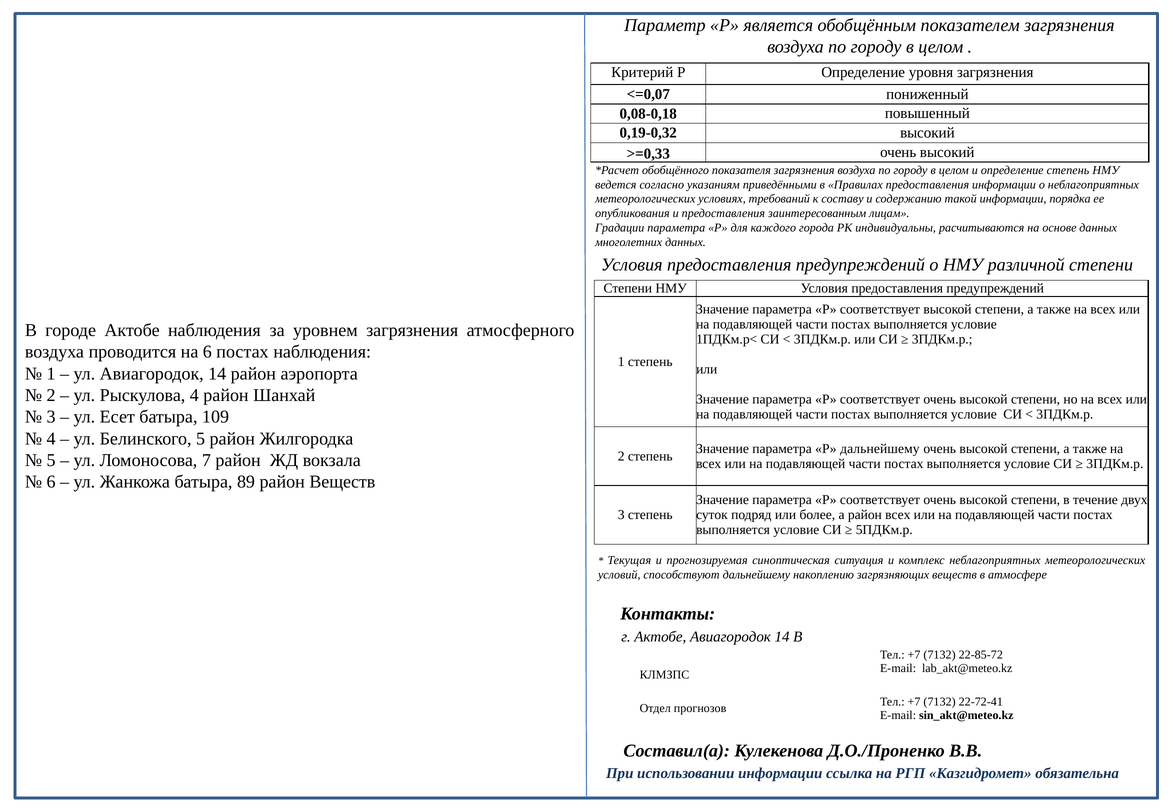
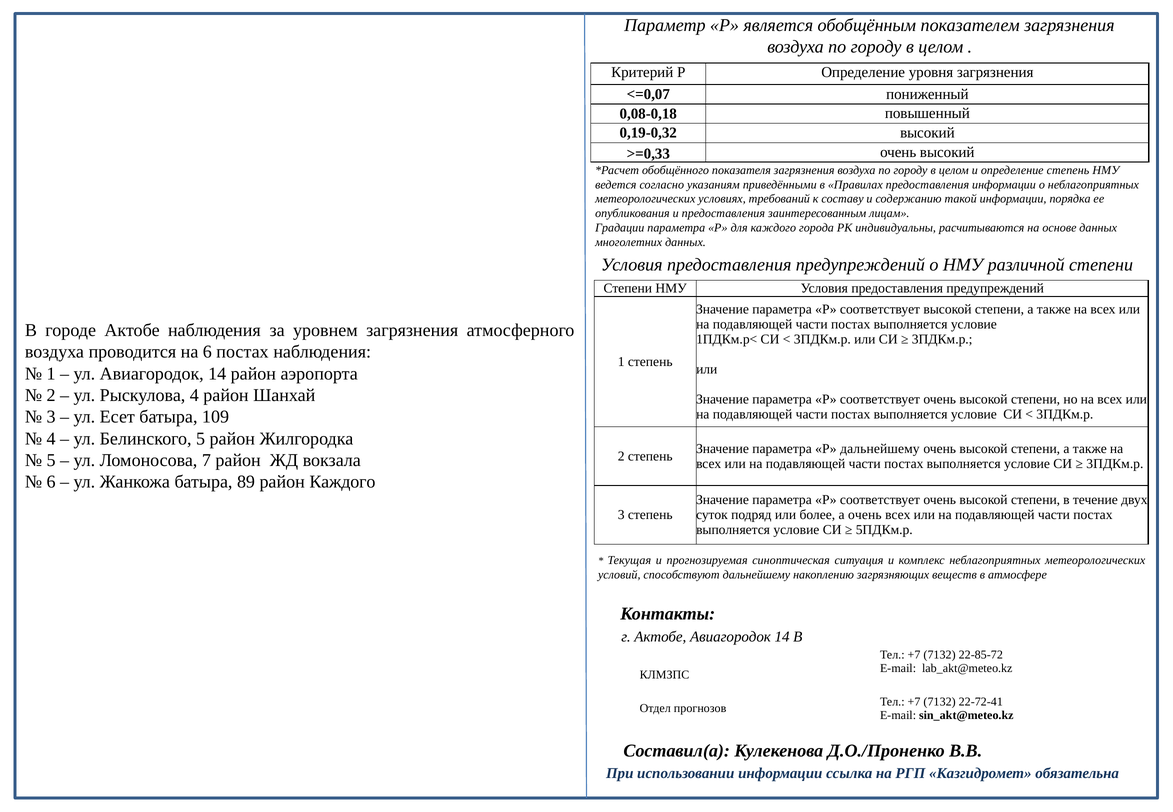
район Веществ: Веществ -> Каждого (342, 482)
а район: район -> очень (865, 515)
